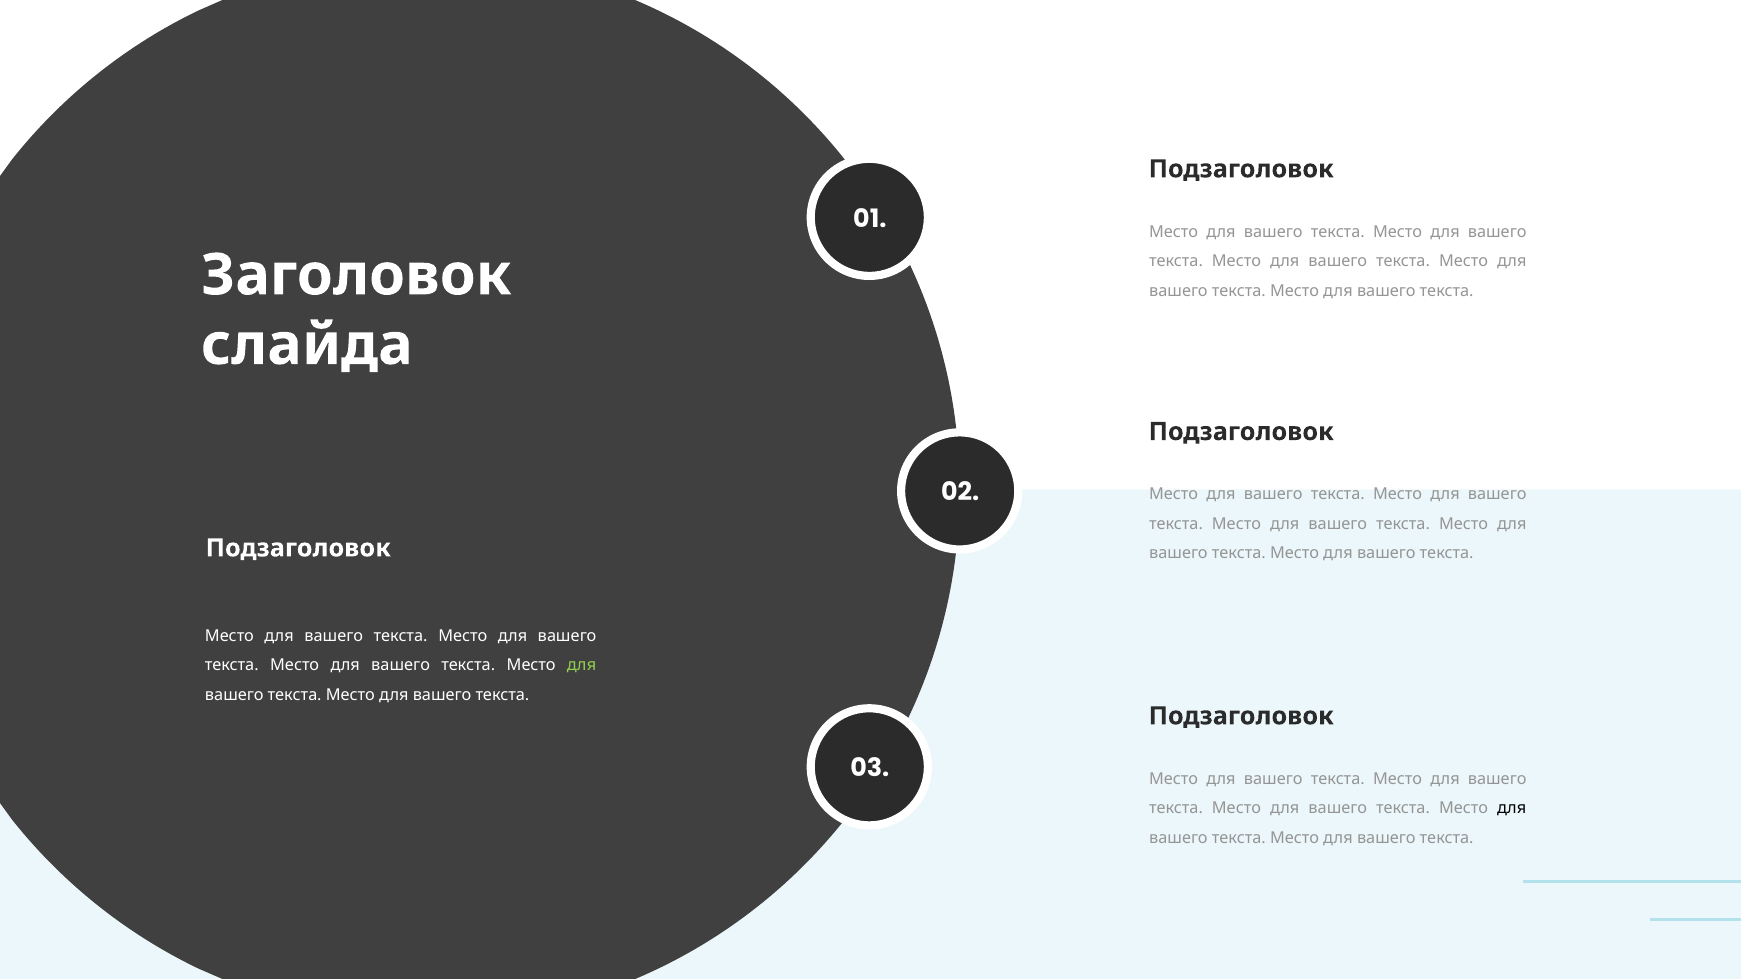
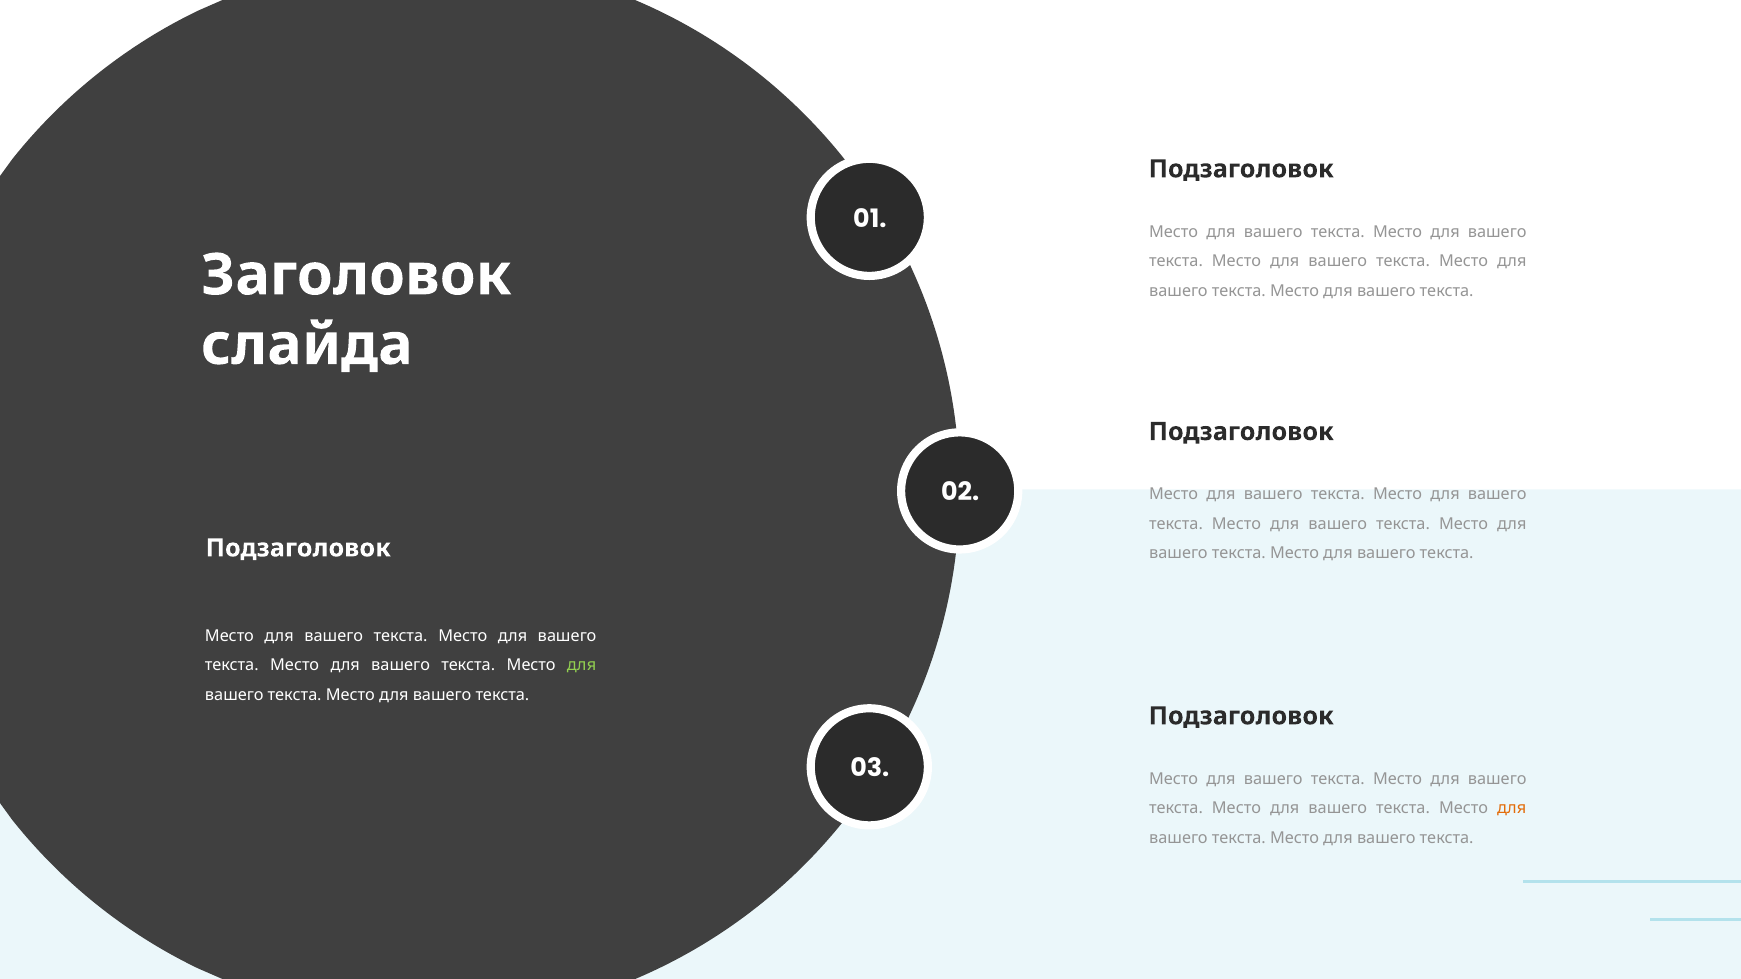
для colour: black -> orange (1512, 808)
